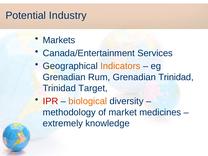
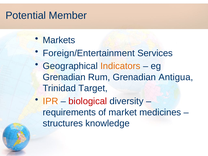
Industry: Industry -> Member (68, 15)
Canada/Entertainment: Canada/Entertainment -> Foreign/Entertainment (89, 53)
Grenadian Trinidad: Trinidad -> Antigua (176, 77)
IPR colour: red -> orange (51, 101)
biological colour: orange -> red (88, 101)
methodology: methodology -> requirements (69, 112)
extremely: extremely -> structures (63, 123)
